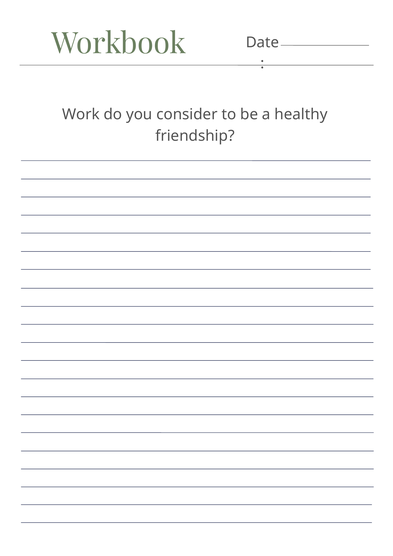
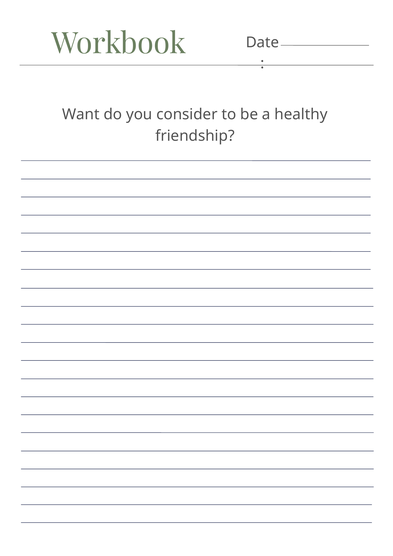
Work: Work -> Want (81, 115)
